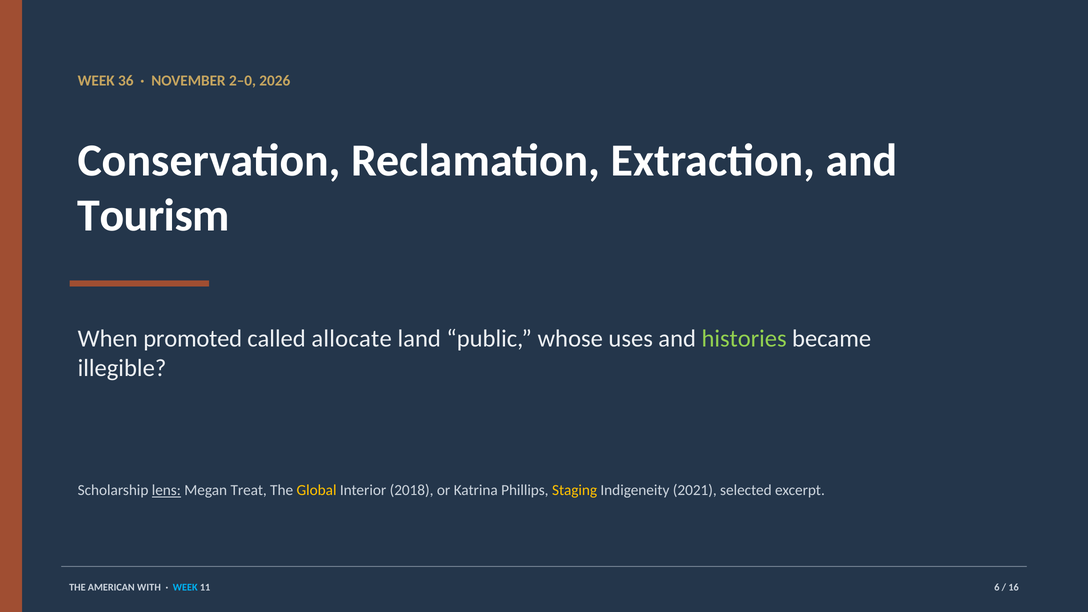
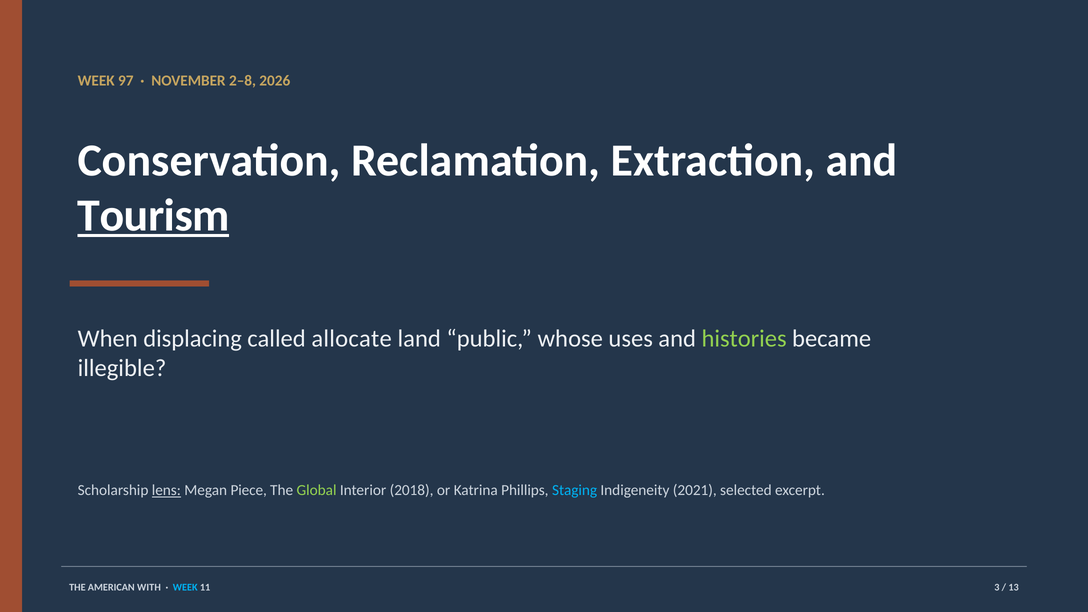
36: 36 -> 97 (126, 81)
2–0: 2–0 -> 2–8 (243, 81)
Tourism underline: none -> present (154, 216)
promoted: promoted -> displacing (193, 338)
Treat: Treat -> Piece (249, 490)
Global colour: yellow -> light green (317, 490)
Staging colour: yellow -> light blue (575, 490)
6: 6 -> 3 (997, 587)
16: 16 -> 13 (1014, 587)
